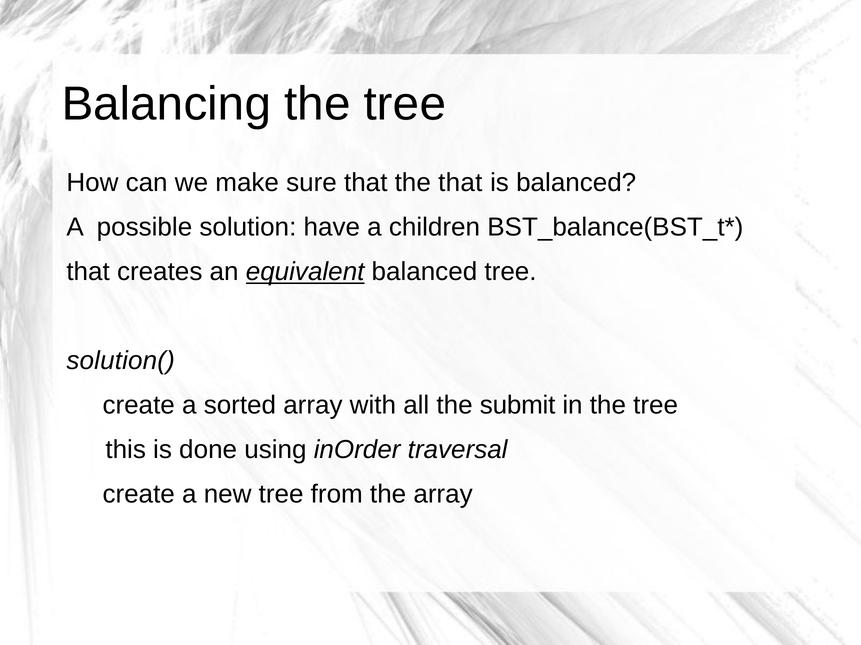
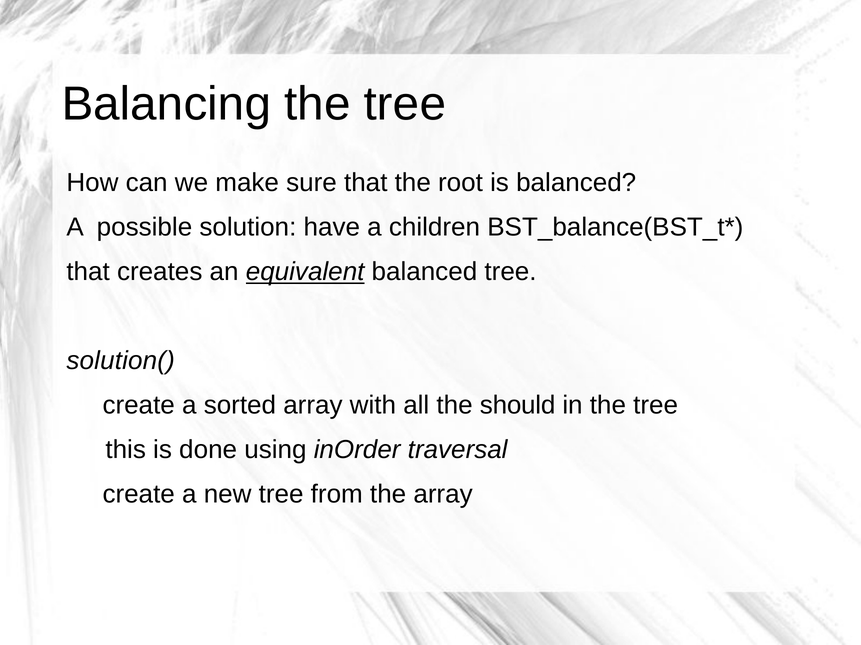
the that: that -> root (460, 183)
submit: submit -> should (518, 406)
